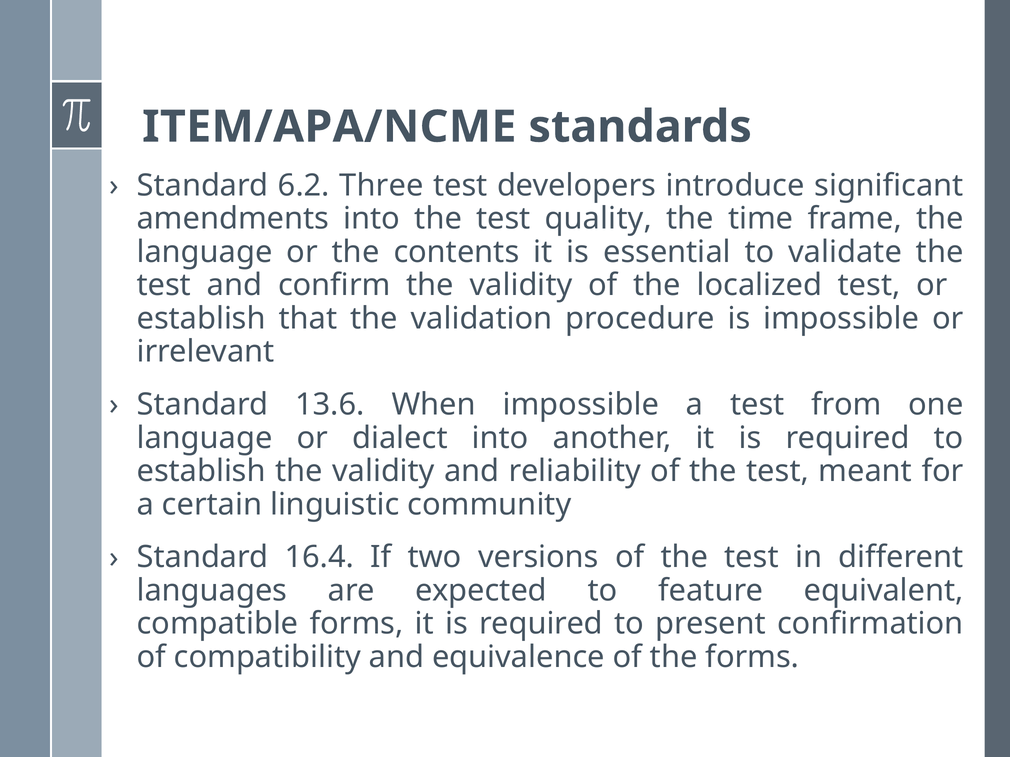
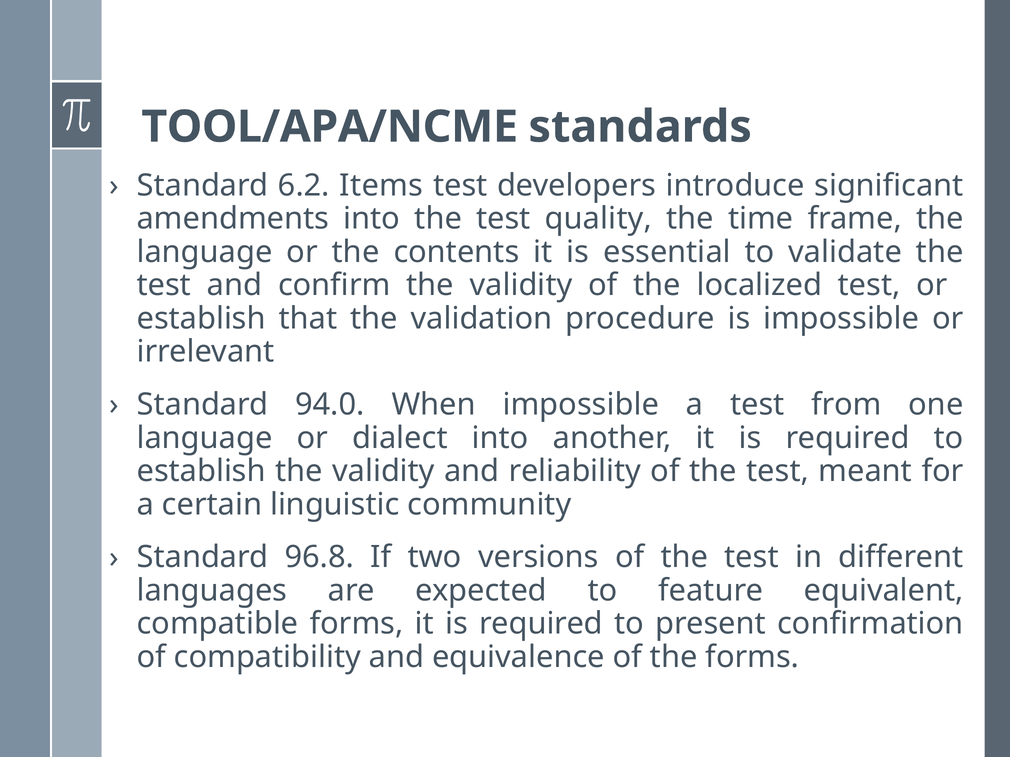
ITEM/APA/NCME: ITEM/APA/NCME -> TOOL/APA/NCME (330, 127)
Three: Three -> Items (381, 185)
13.6: 13.6 -> 94.0 (330, 405)
16.4: 16.4 -> 96.8 (319, 558)
